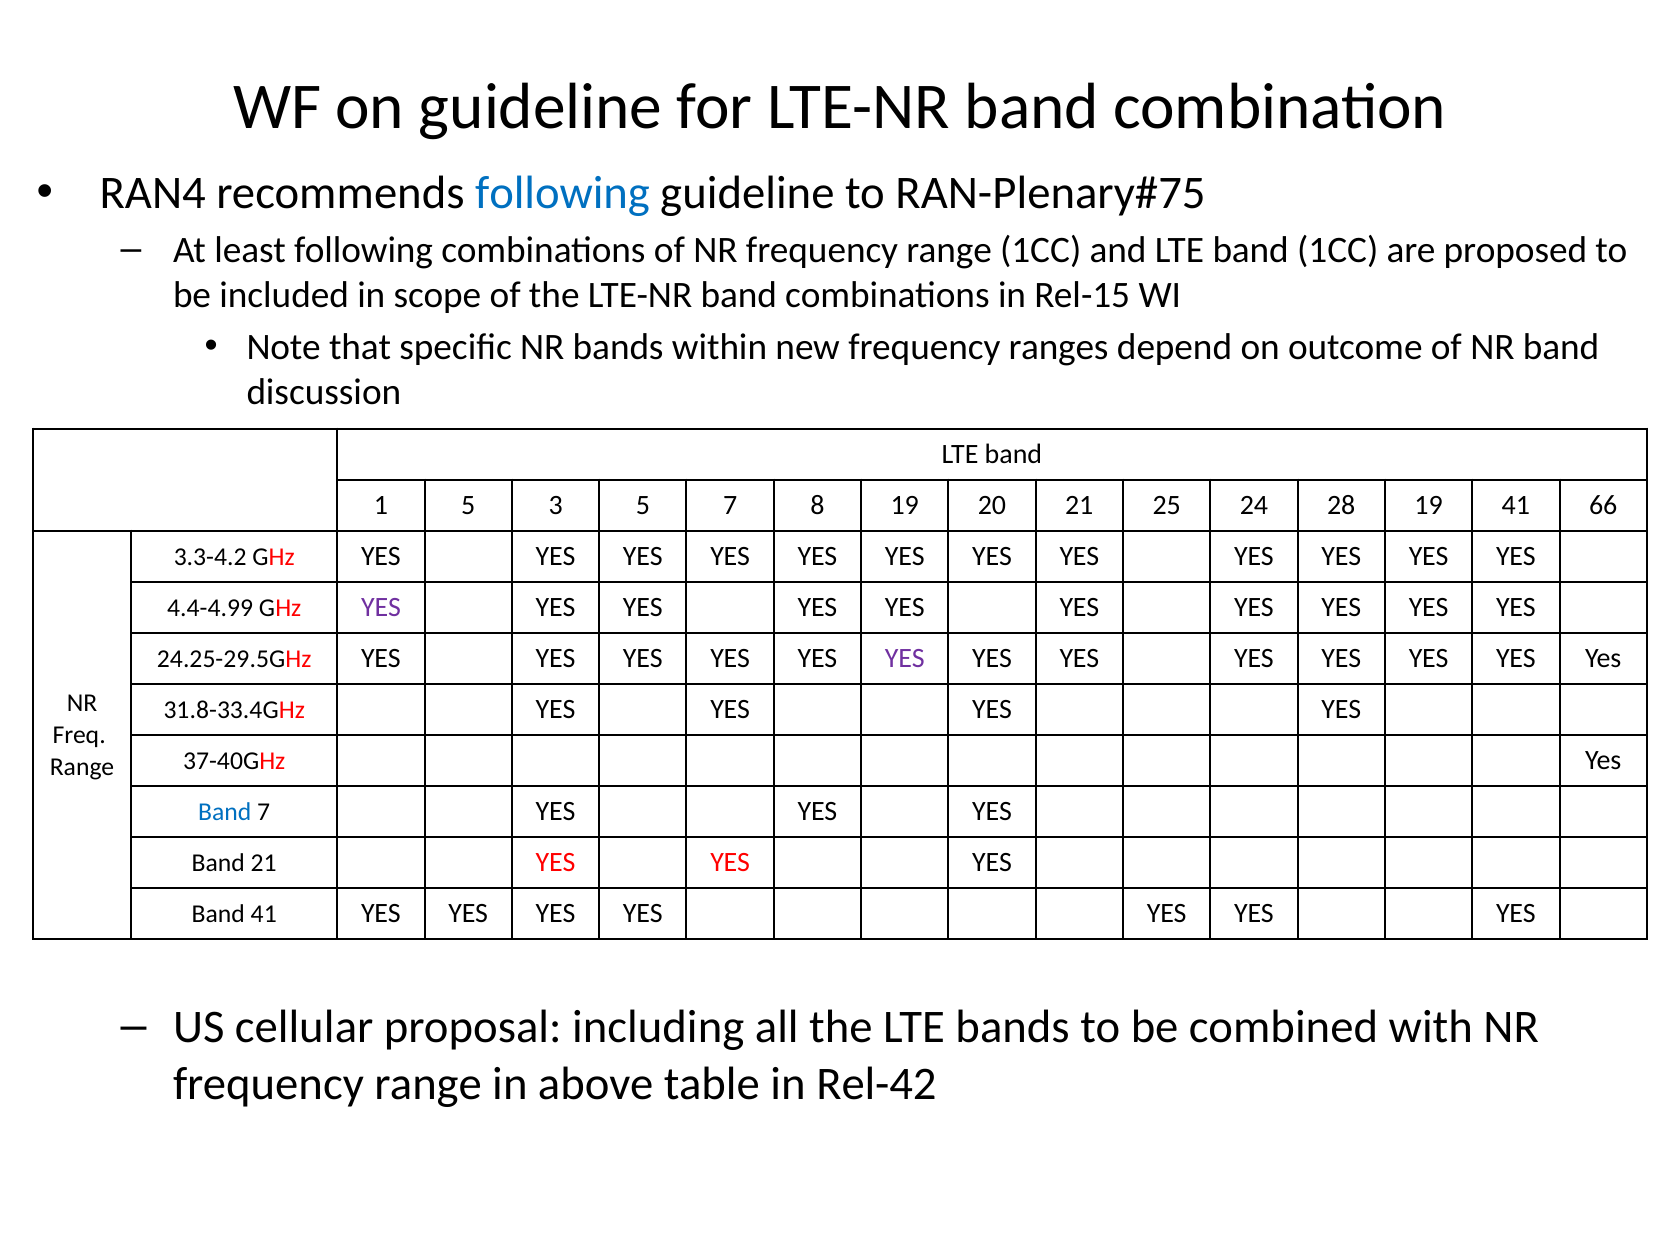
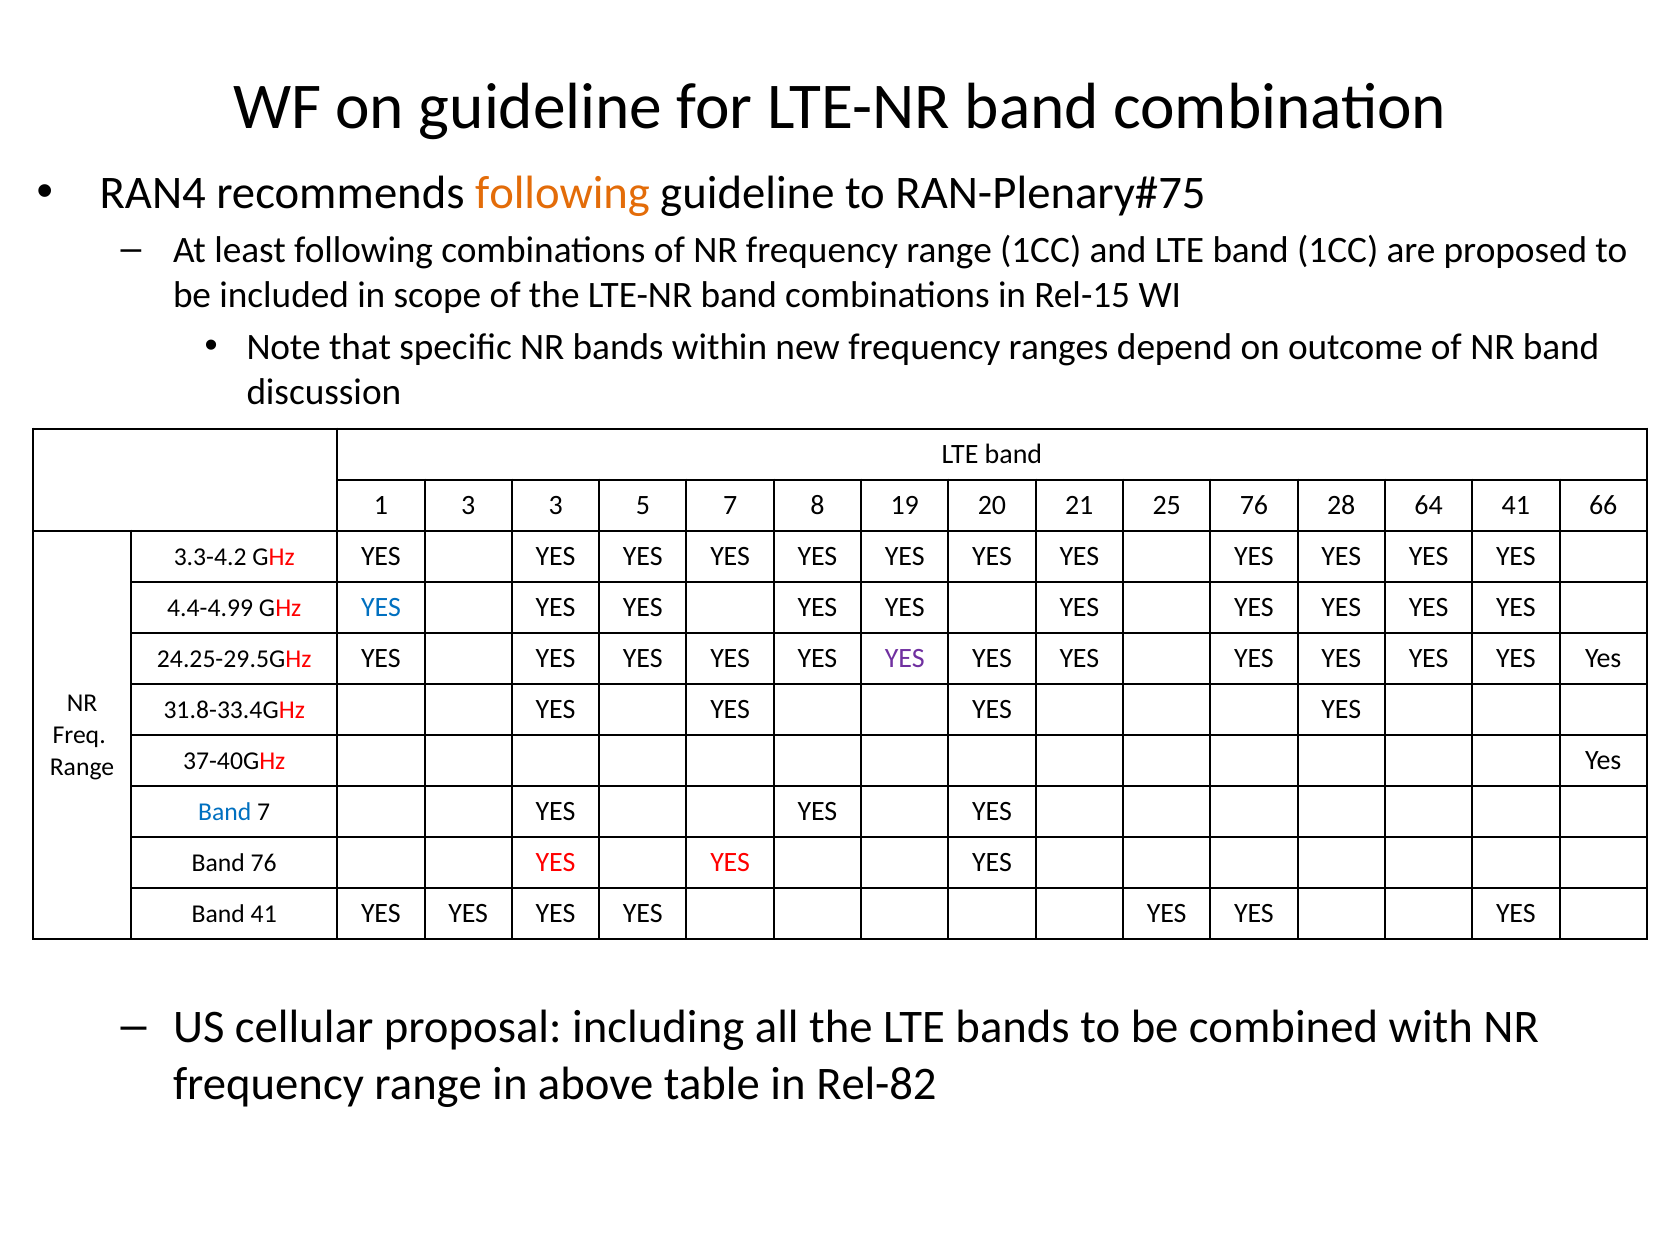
following colour: blue -> orange (563, 193)
1 5: 5 -> 3 (468, 505)
25 24: 24 -> 76 (1254, 505)
28 19: 19 -> 64 (1429, 505)
YES colour: purple -> blue (381, 607)
Band 21: 21 -> 76 (264, 863)
Rel-42: Rel-42 -> Rel-82 (876, 1084)
